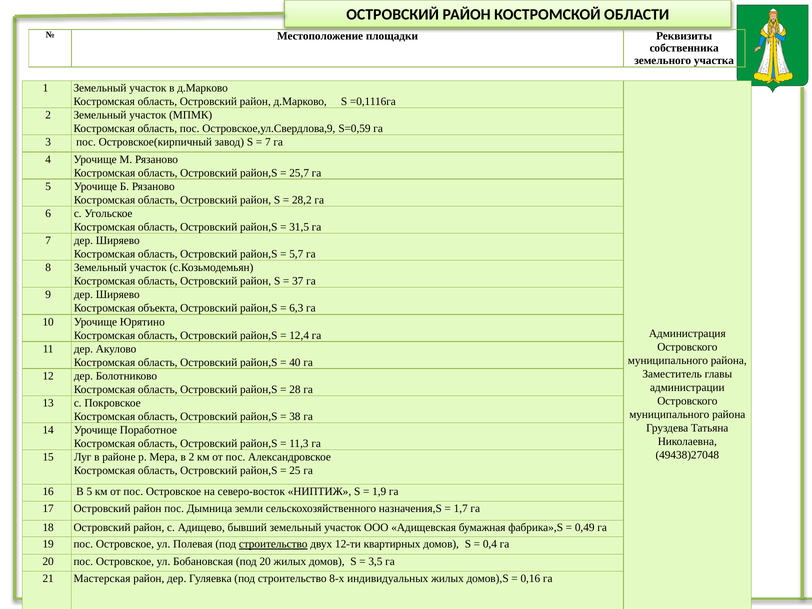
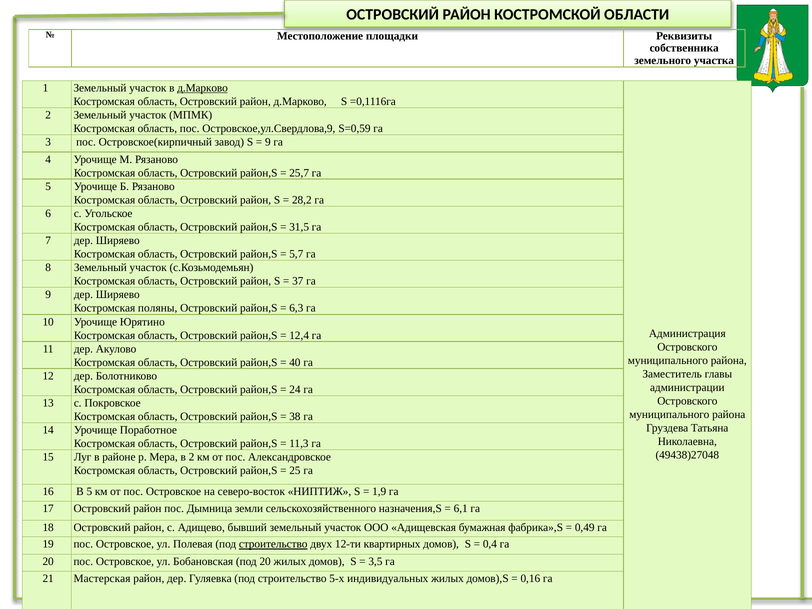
д.Марково underline: none -> present (203, 88)
7: 7 -> 9 (268, 142)
объекта: объекта -> поляны (158, 308)
28: 28 -> 24 (295, 389)
1,7: 1,7 -> 6,1 (461, 509)
8-х: 8-х -> 5-х (337, 579)
